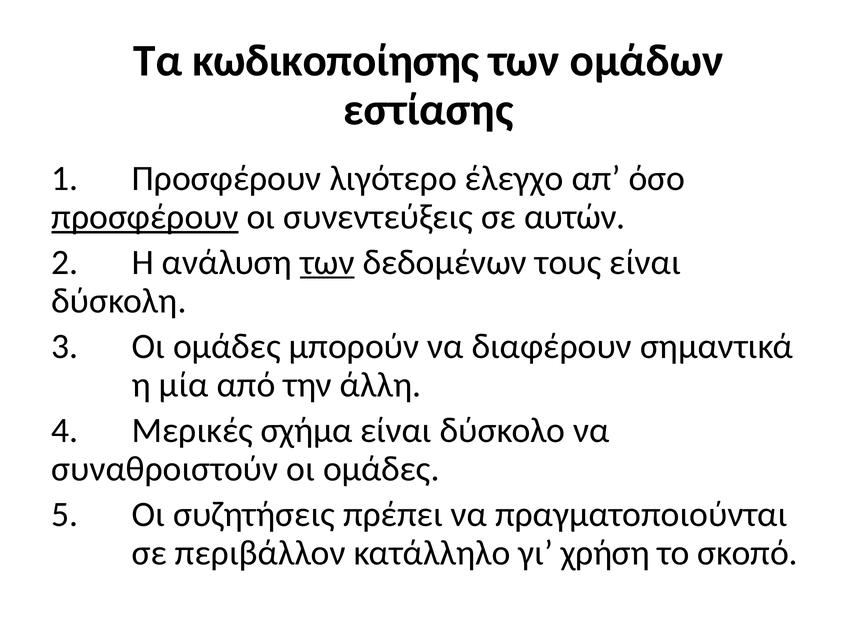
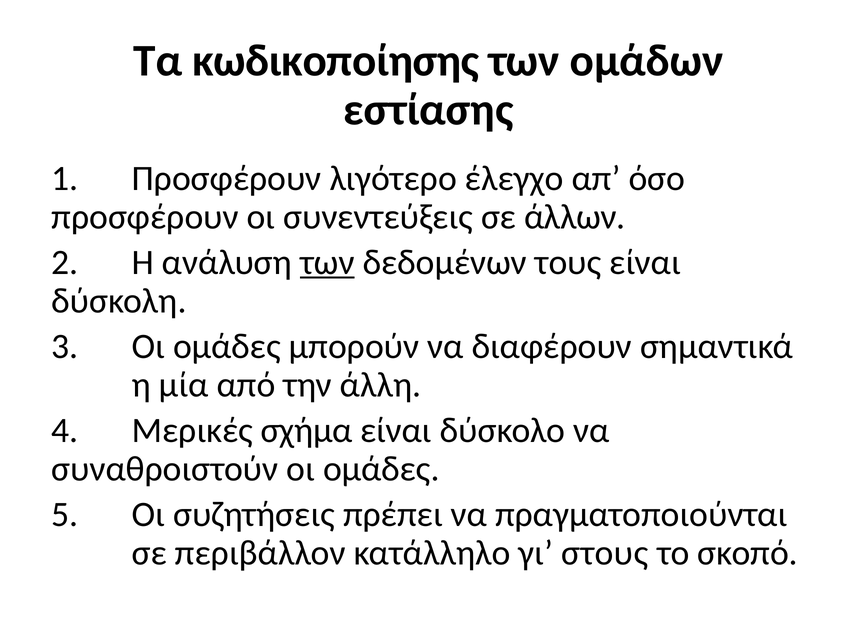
προσφέρουν underline: present -> none (145, 217)
αυτών: αυτών -> άλλων (575, 217)
χρήση: χρήση -> στους (605, 553)
